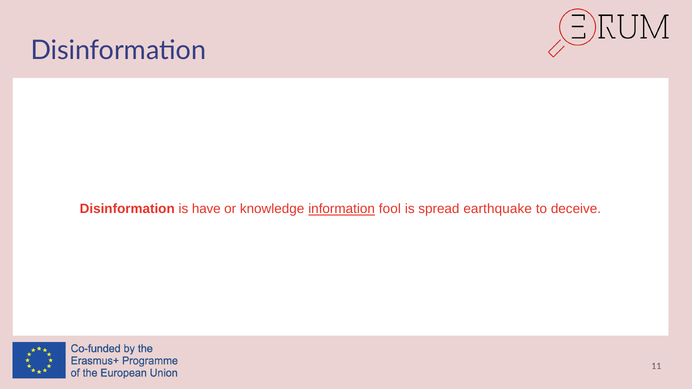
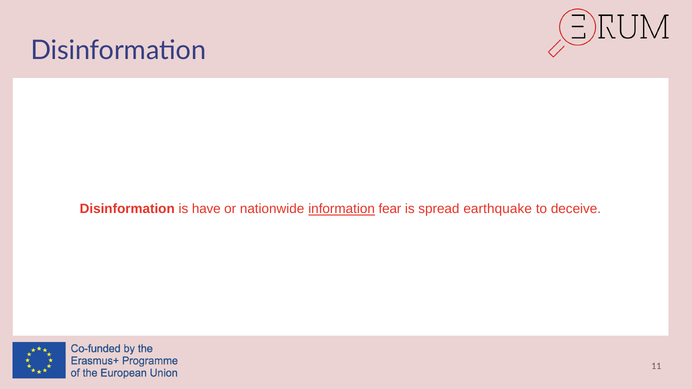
knowledge: knowledge -> nationwide (272, 209)
fool: fool -> fear (390, 209)
